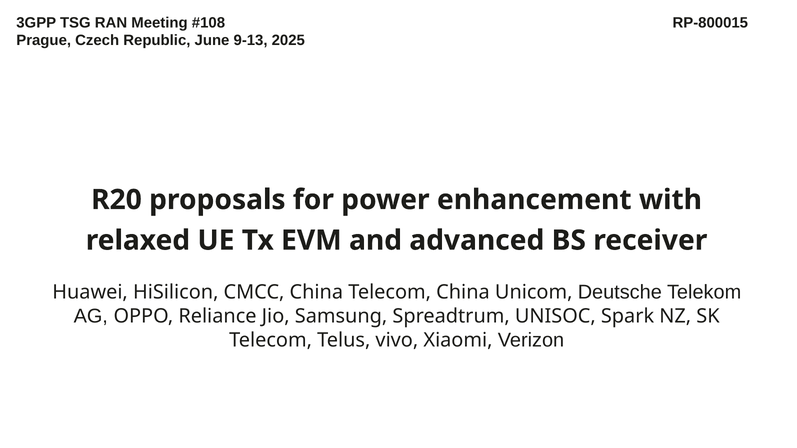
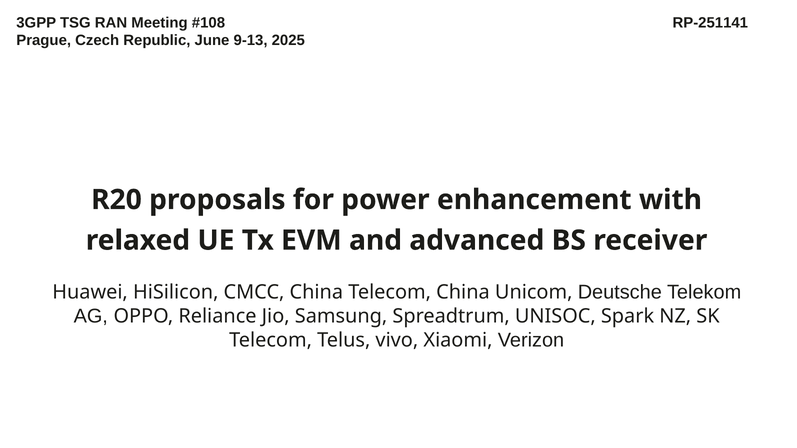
RP-800015: RP-800015 -> RP-251141 (710, 23)
